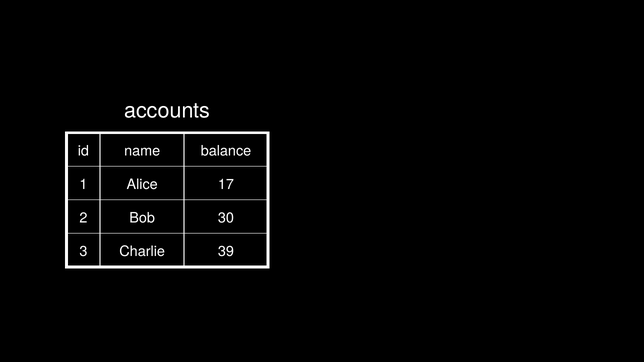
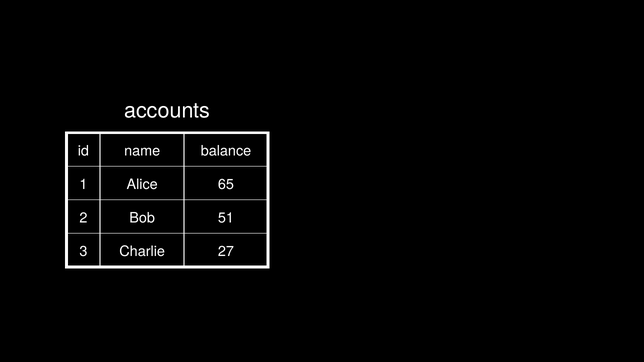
17: 17 -> 65 (226, 185)
30: 30 -> 51 (226, 218)
39: 39 -> 27 (226, 252)
